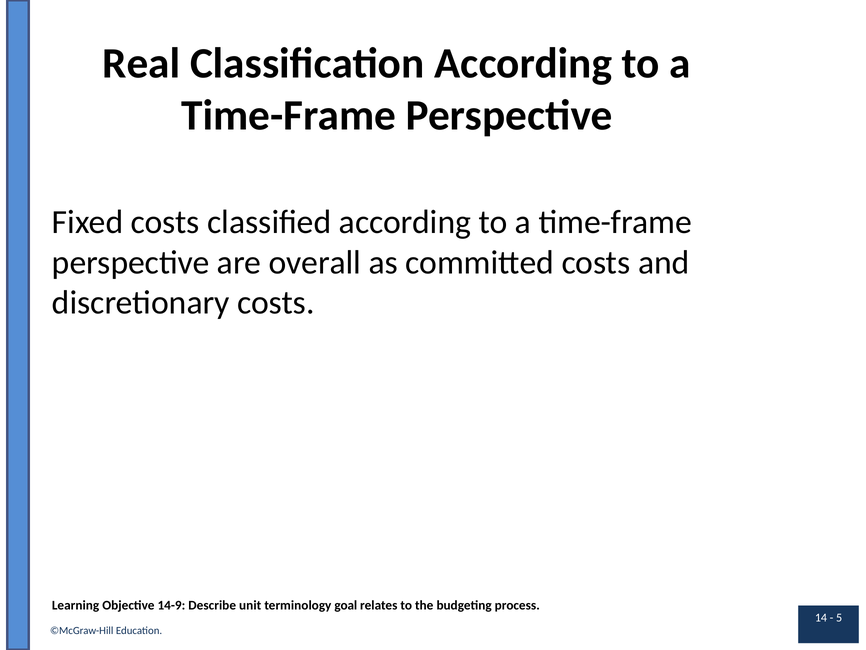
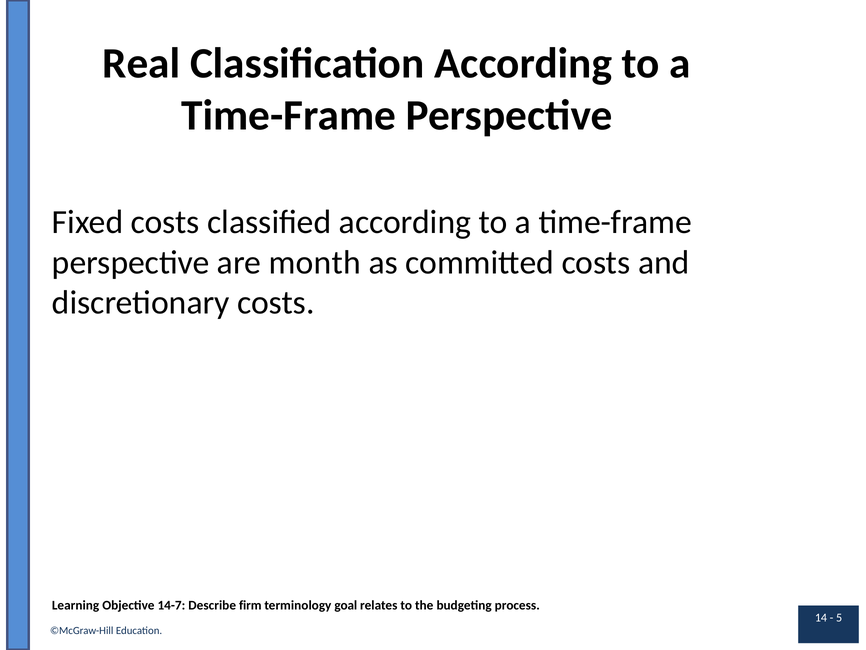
overall: overall -> month (315, 262)
14-9: 14-9 -> 14-7 (171, 605)
unit: unit -> firm (250, 605)
